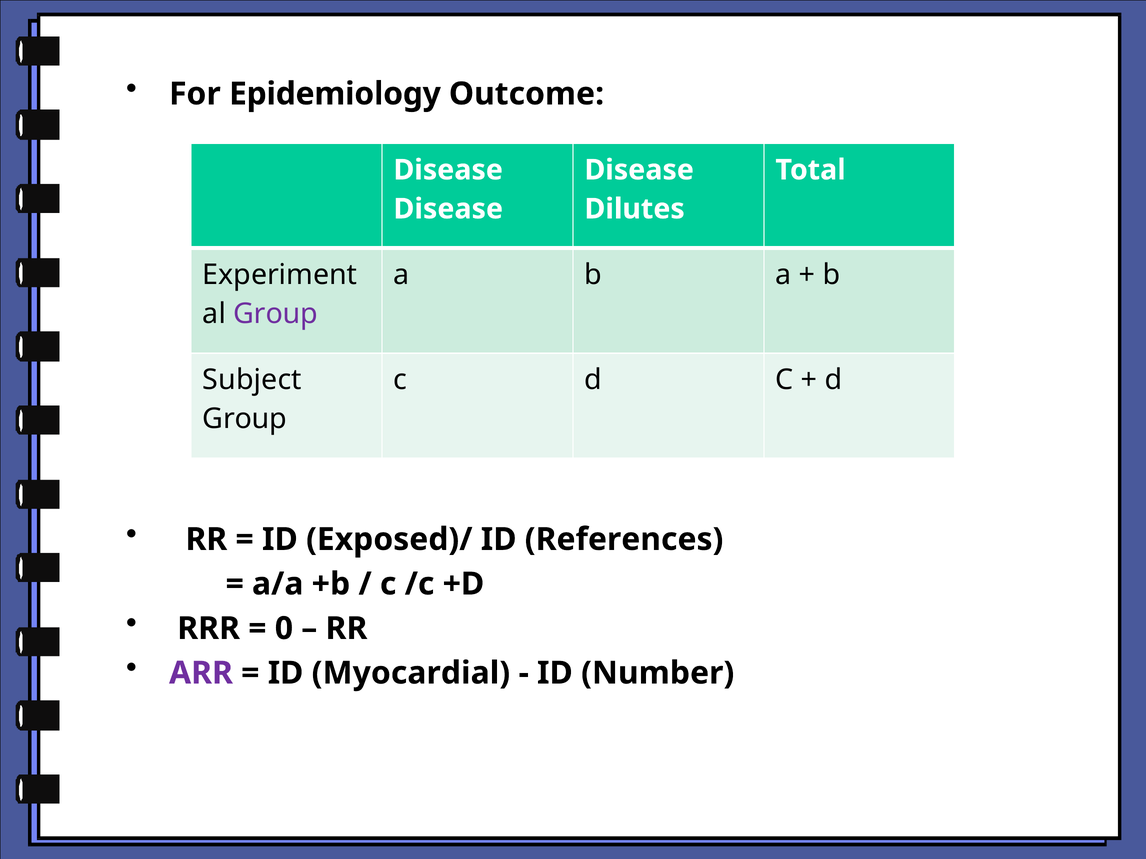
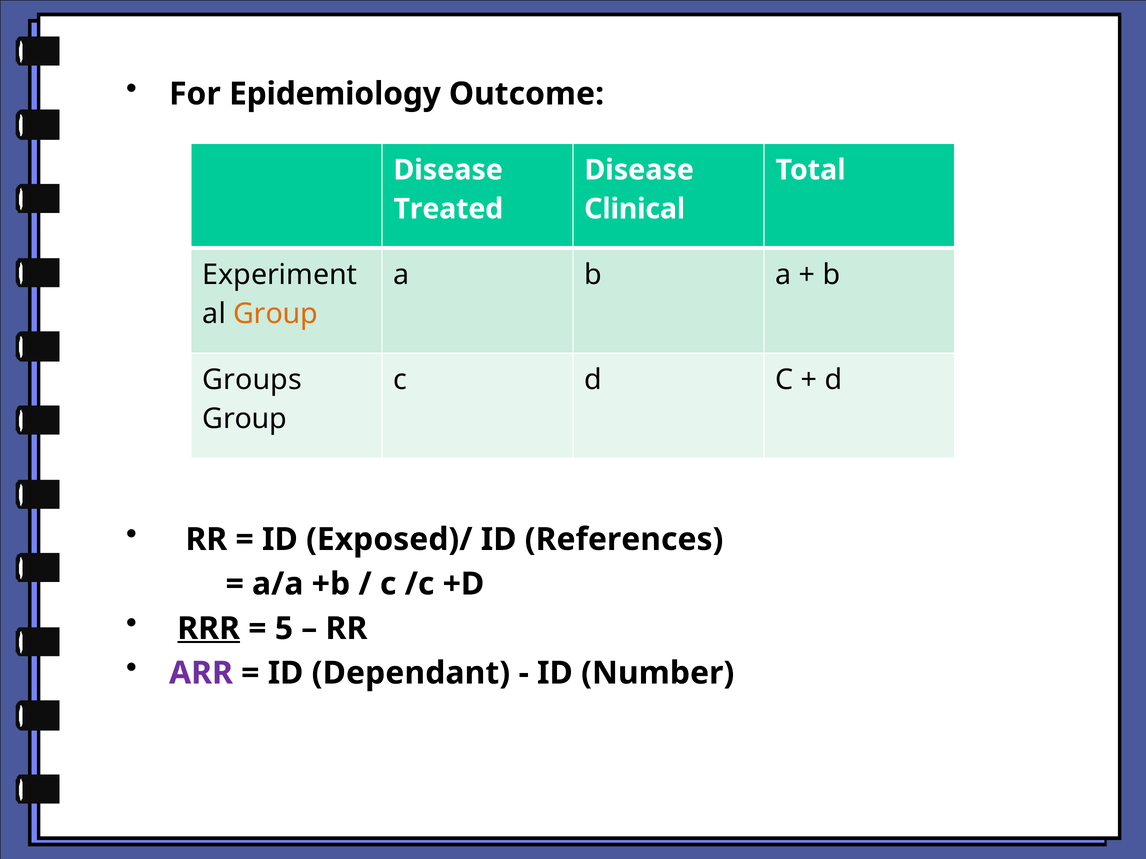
Disease: Disease -> Treated (448, 209)
Dilutes: Dilutes -> Clinical (635, 209)
Group colour: purple -> orange (276, 314)
Subject: Subject -> Groups (252, 380)
RRR underline: none -> present (209, 629)
0: 0 -> 5 (284, 629)
Myocardial: Myocardial -> Dependant (411, 673)
